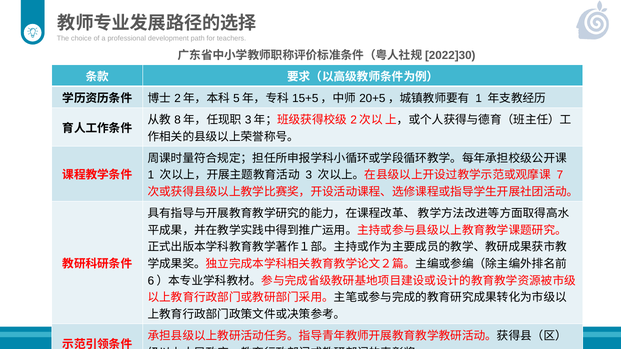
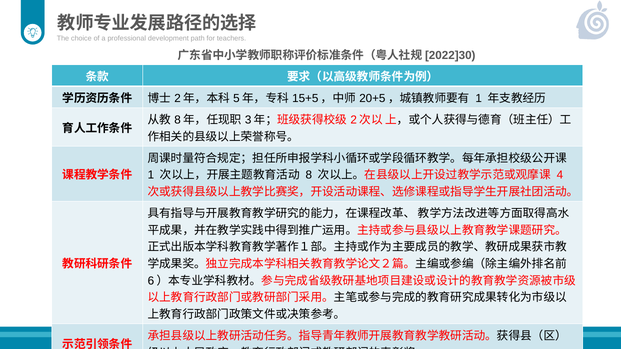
3: 3 -> 8 (309, 175)
7: 7 -> 4 (560, 175)
